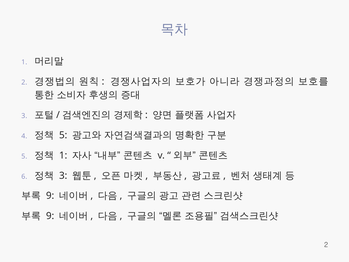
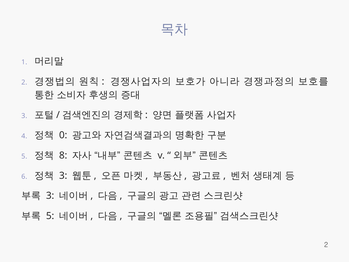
5: 5 -> 0 (63, 135)
1: 1 -> 8 (63, 155)
9: 9 -> 3 (50, 196)
9: 9 -> 5 (50, 216)
